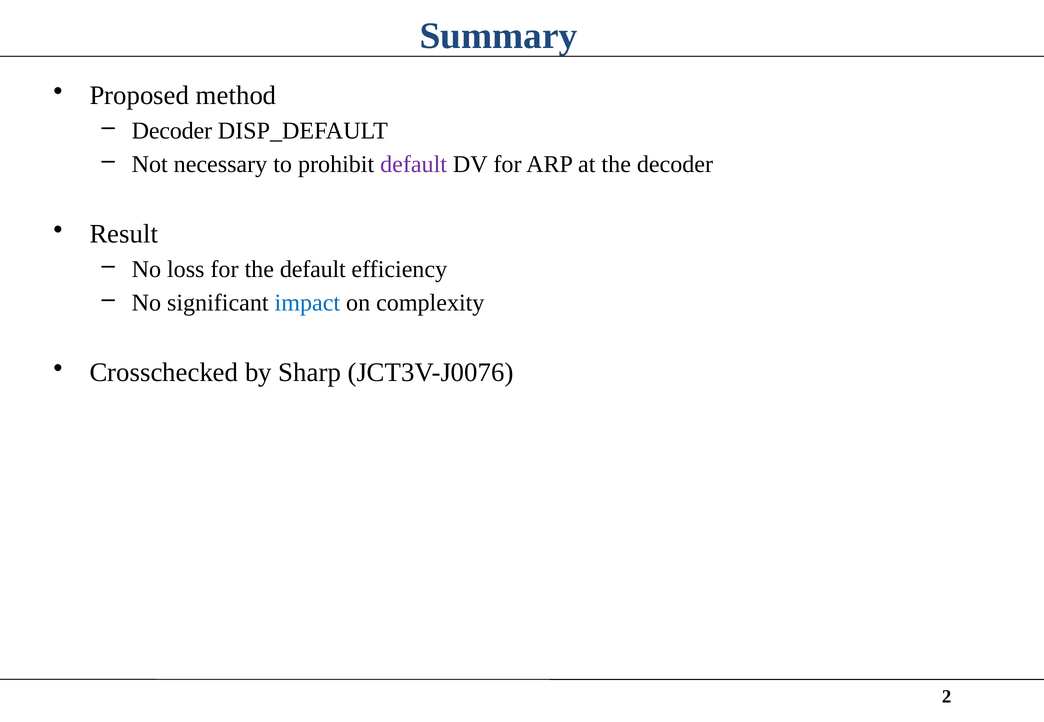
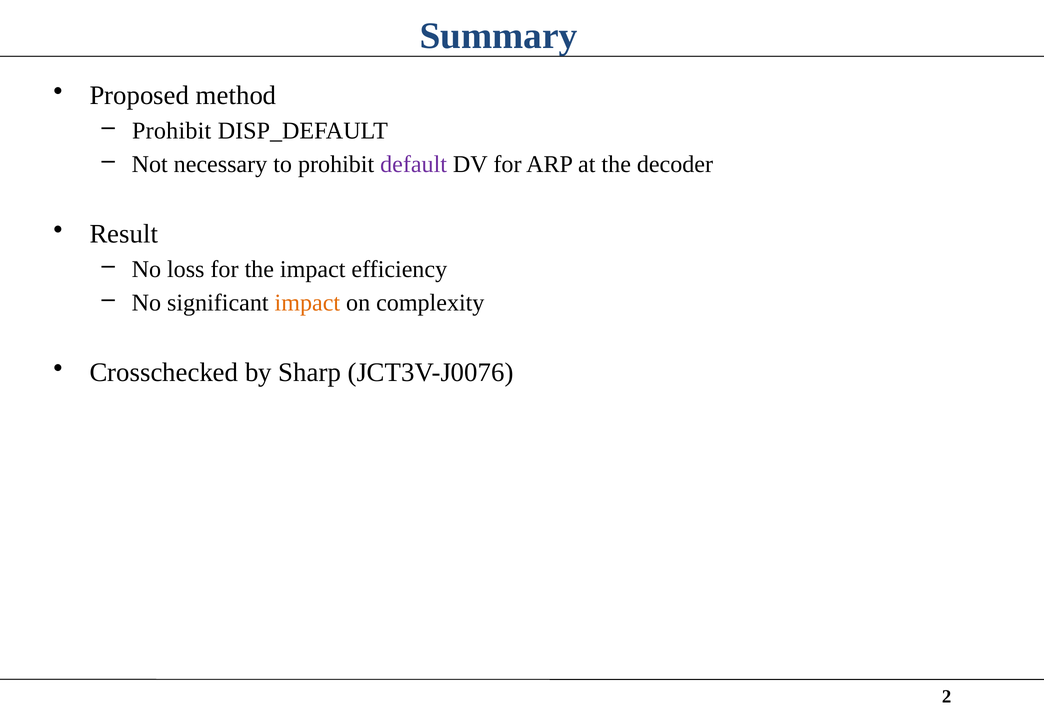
Decoder: Decoder -> Prohibit (172, 131)
the default: default -> impact (313, 270)
impact colour: blue -> orange (307, 303)
